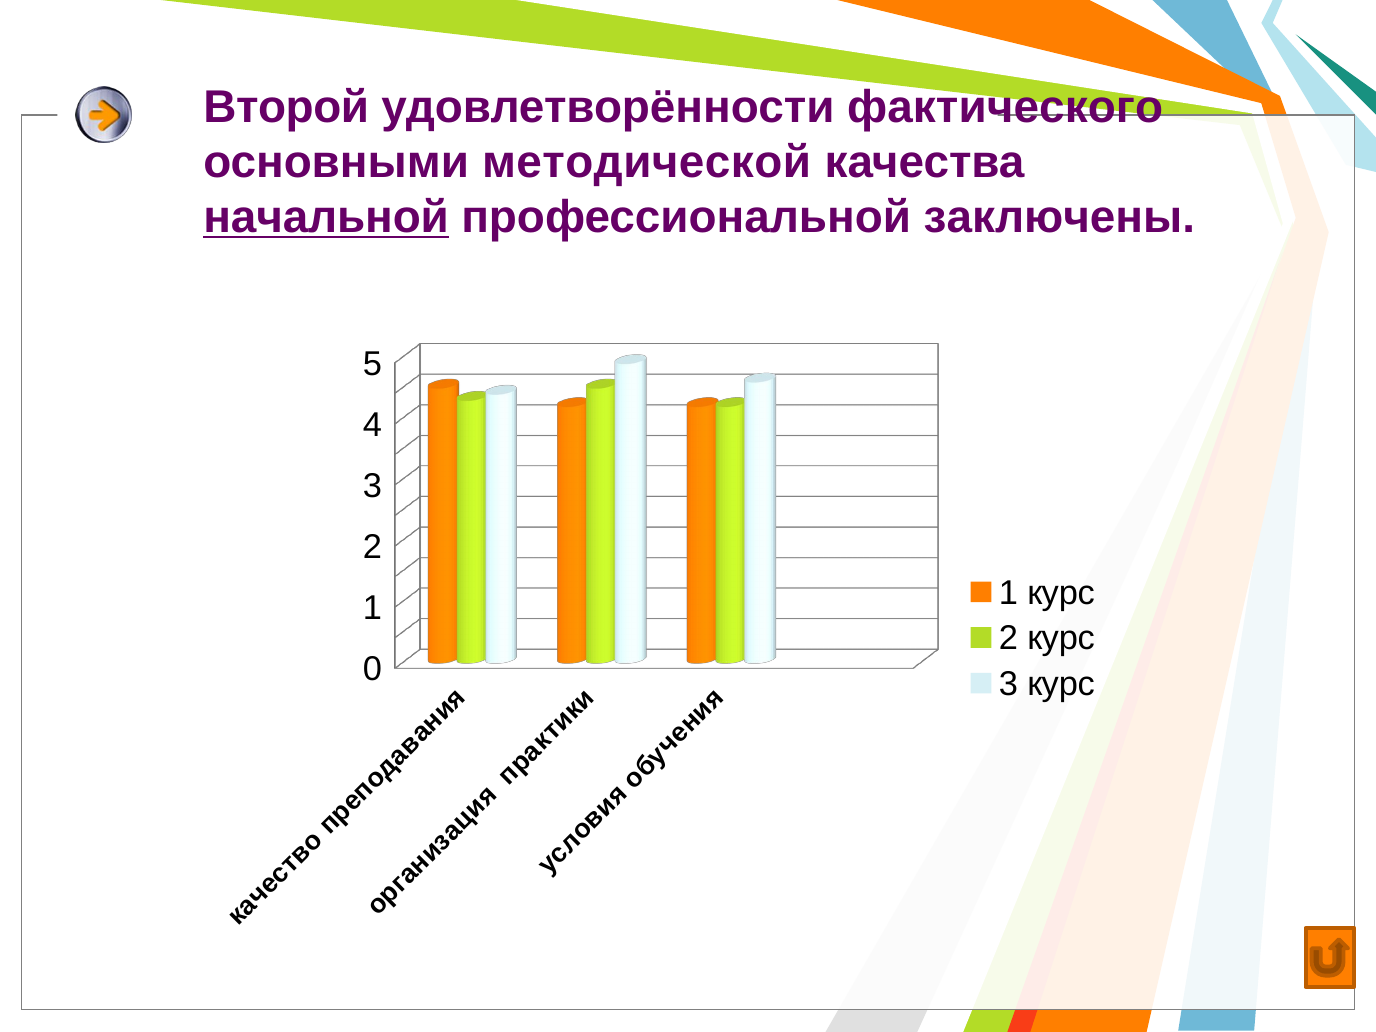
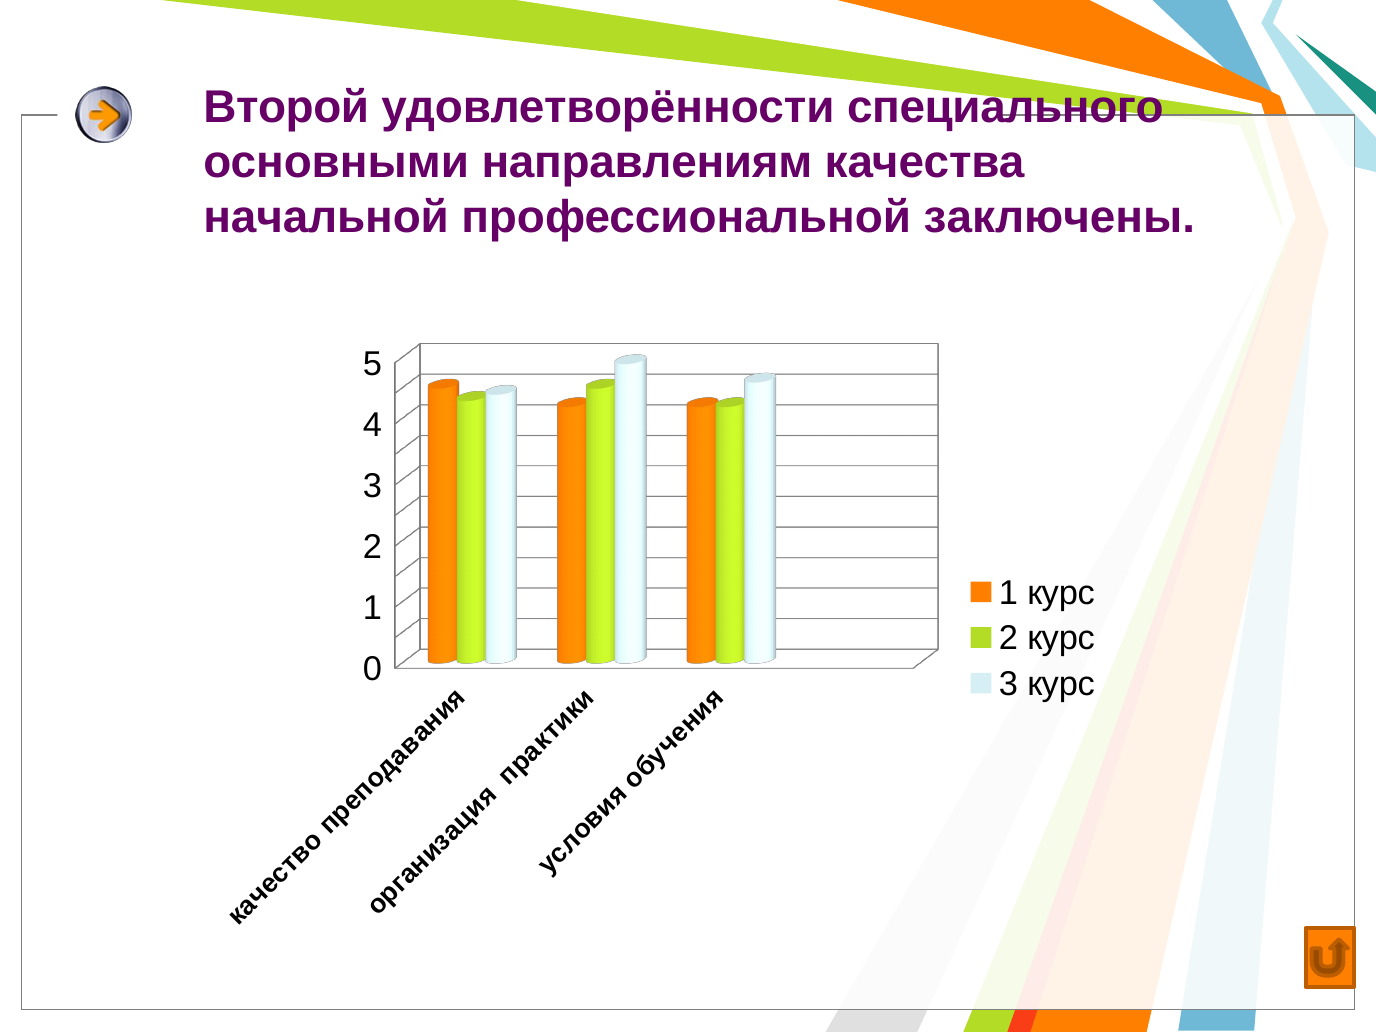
фактического: фактического -> специального (1005, 107)
методической: методической -> направлениям (647, 162)
начальной underline: present -> none (326, 217)
